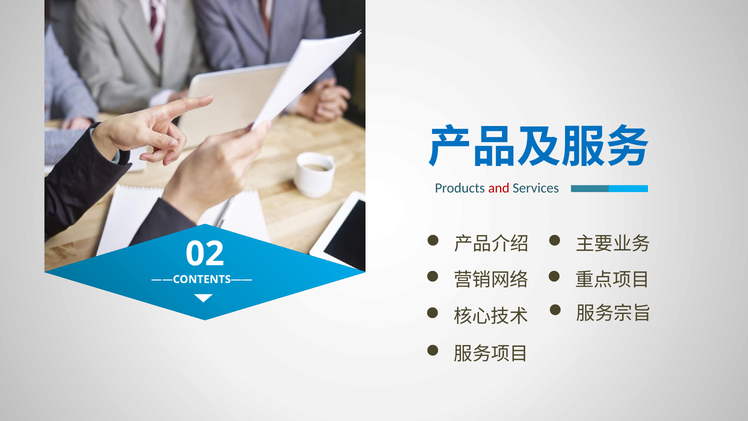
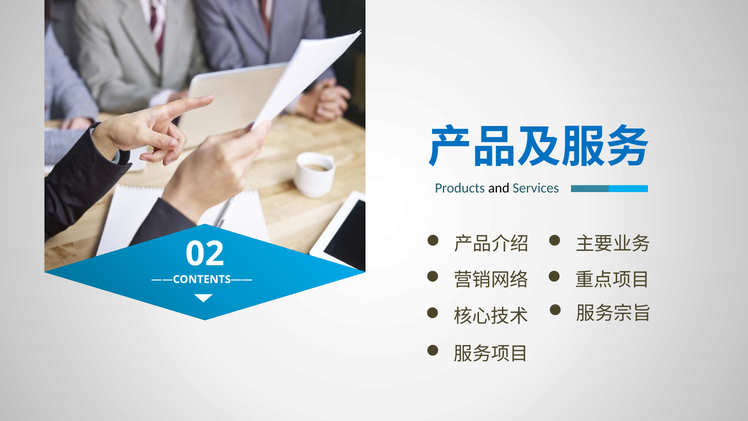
and colour: red -> black (499, 188)
